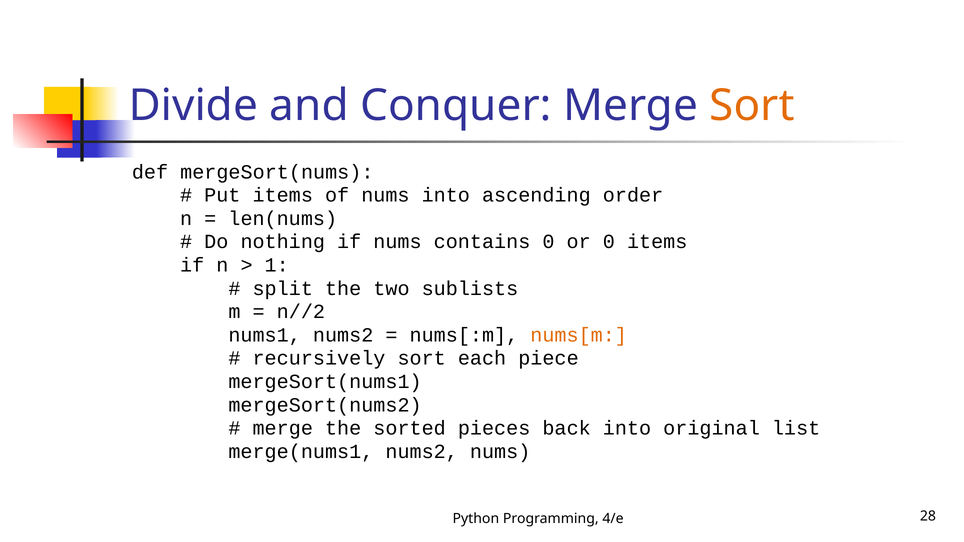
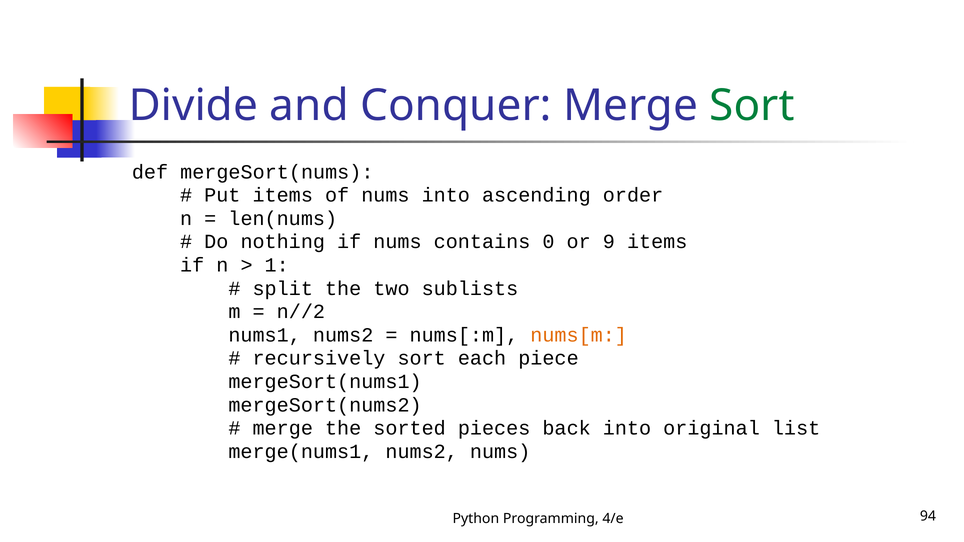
Sort colour: orange -> green (752, 105)
or 0: 0 -> 9 (609, 242)
28: 28 -> 94 (928, 516)
